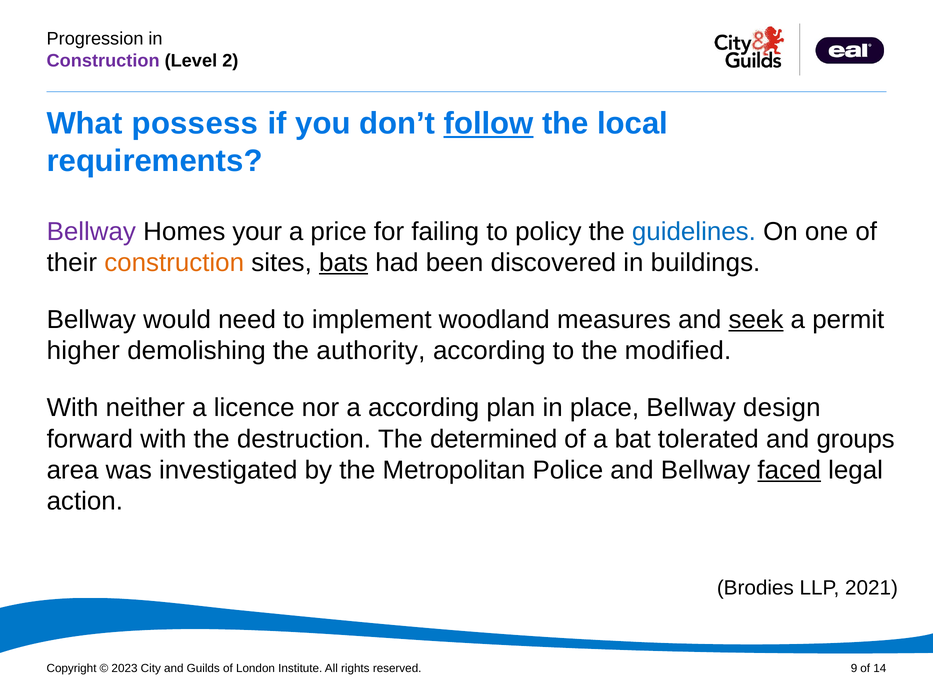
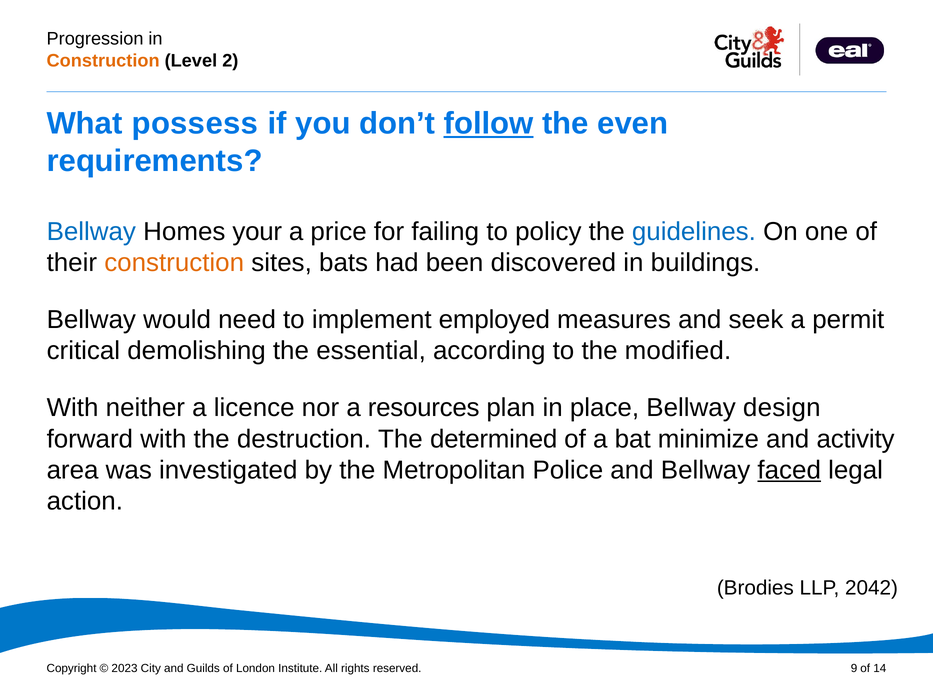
Construction colour: purple -> orange (103, 61)
local: local -> even (633, 124)
Bellway colour: purple -> blue (91, 232)
bats underline: present -> none (344, 263)
woodland: woodland -> employed (494, 320)
seek underline: present -> none (756, 320)
higher: higher -> critical (83, 351)
authority: authority -> essential (371, 351)
a according: according -> resources (424, 408)
tolerated: tolerated -> minimize (708, 439)
groups: groups -> activity (856, 439)
2021: 2021 -> 2042 (871, 589)
